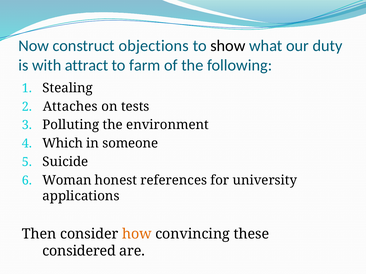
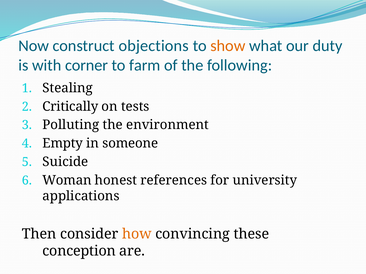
show colour: black -> orange (228, 46)
attract: attract -> corner (87, 65)
Attaches: Attaches -> Critically (70, 107)
Which: Which -> Empty (63, 144)
considered: considered -> conception (79, 251)
